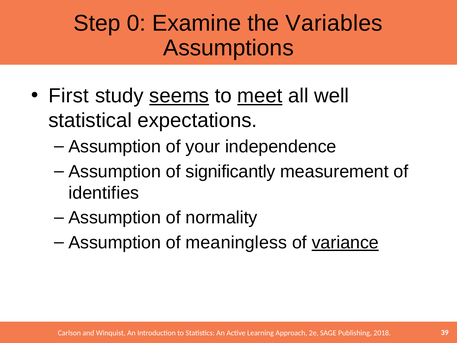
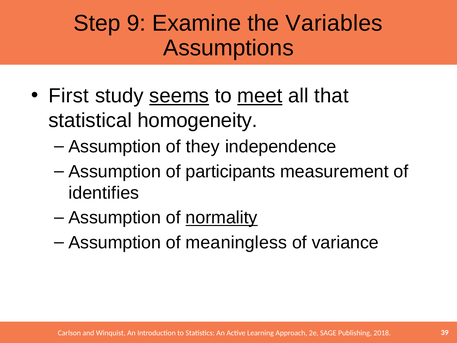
0: 0 -> 9 (136, 23)
well: well -> that (332, 96)
expectations: expectations -> homogeneity (197, 120)
your: your -> they (203, 146)
significantly: significantly -> participants (231, 171)
normality underline: none -> present (222, 218)
variance underline: present -> none (345, 243)
